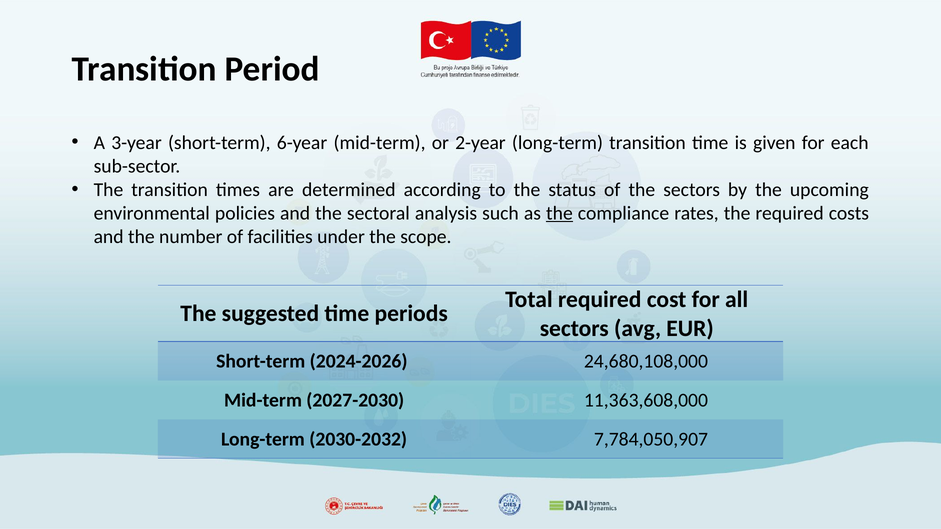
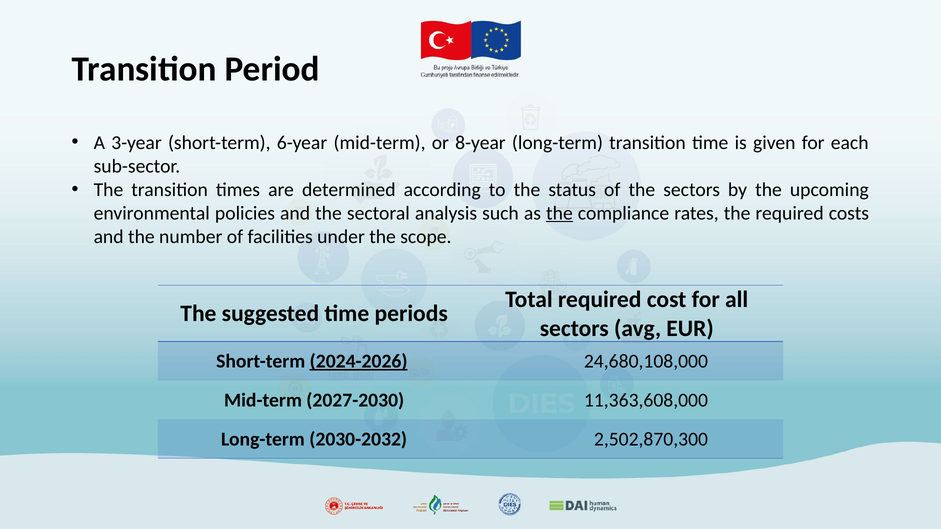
2-year: 2-year -> 8-year (480, 143)
2024-2026 underline: none -> present (359, 362)
7,784,050,907: 7,784,050,907 -> 2,502,870,300 (651, 439)
